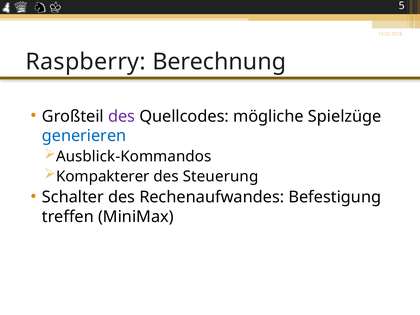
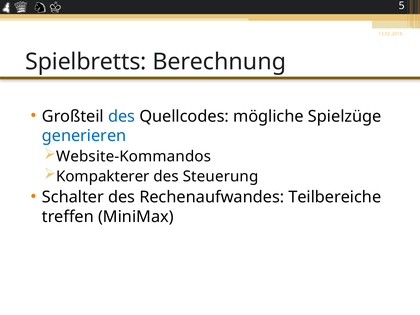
Raspberry: Raspberry -> Spielbretts (86, 62)
des colour: purple -> blue (122, 116)
Ausblick-Kommandos: Ausblick-Kommandos -> Website-Kommandos (134, 157)
Befestigung: Befestigung -> Teilbereiche (335, 197)
